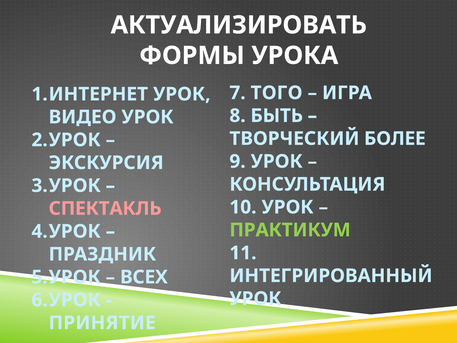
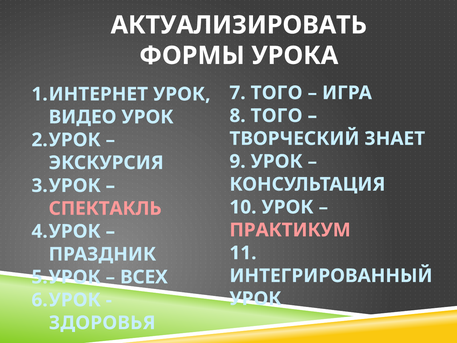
8 БЫТЬ: БЫТЬ -> ТОГО (277, 116)
БОЛЕЕ: БОЛЕЕ -> ЗНАЕТ (395, 138)
ПРАКТИКУМ colour: light green -> pink (290, 230)
ПРИНЯТИЕ: ПРИНЯТИЕ -> ЗДОРОВЬЯ (102, 323)
